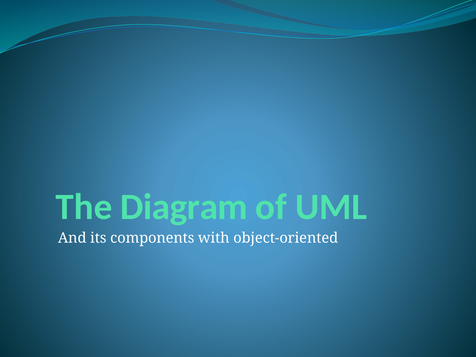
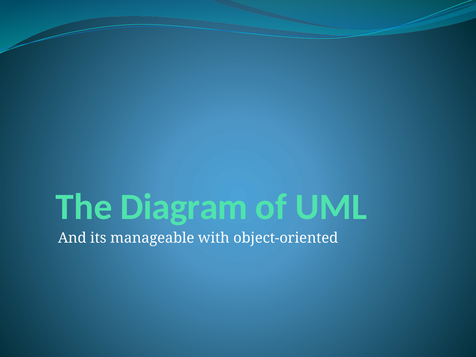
components: components -> manageable (152, 238)
